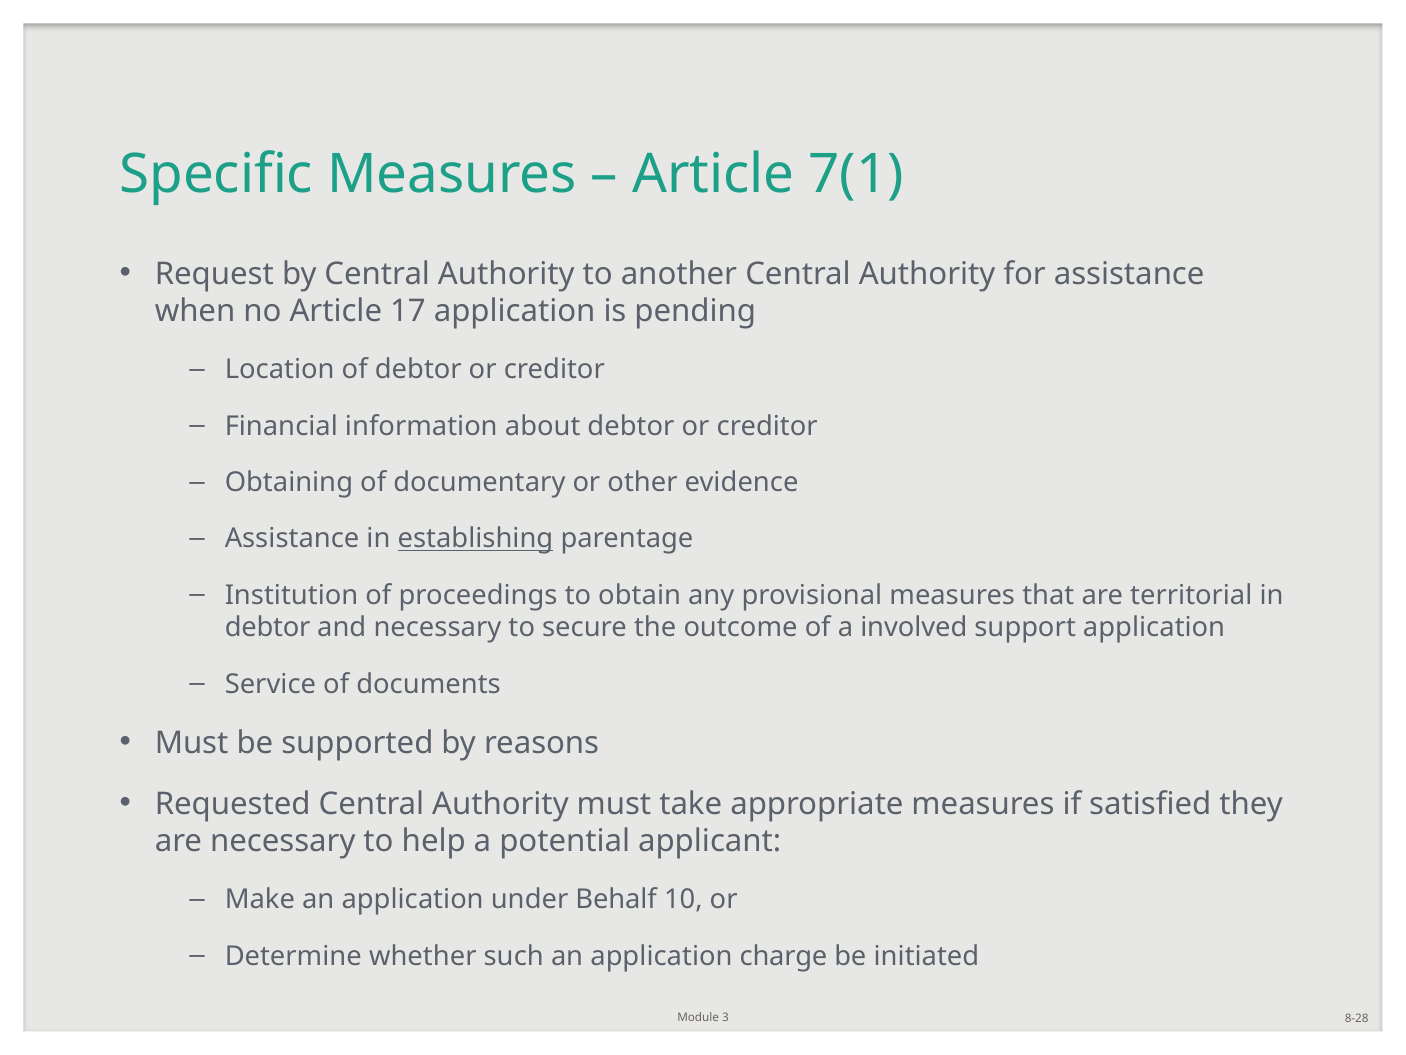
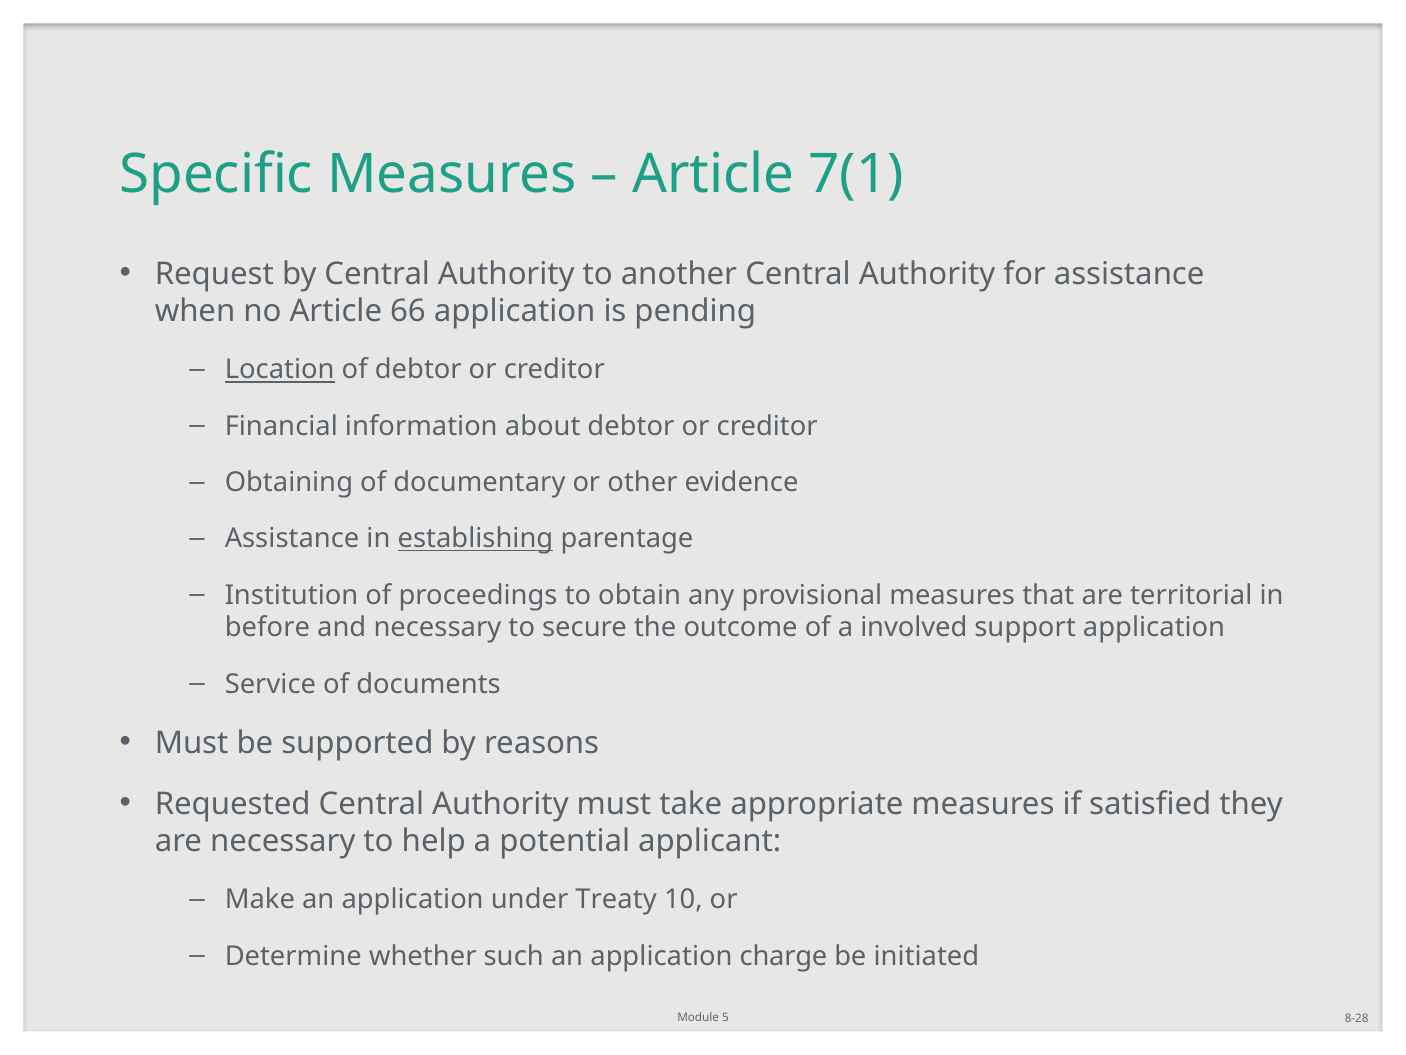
17: 17 -> 66 (408, 311)
Location underline: none -> present (280, 370)
debtor: debtor -> before (267, 628)
Behalf: Behalf -> Treaty (616, 899)
3: 3 -> 5 (725, 1017)
